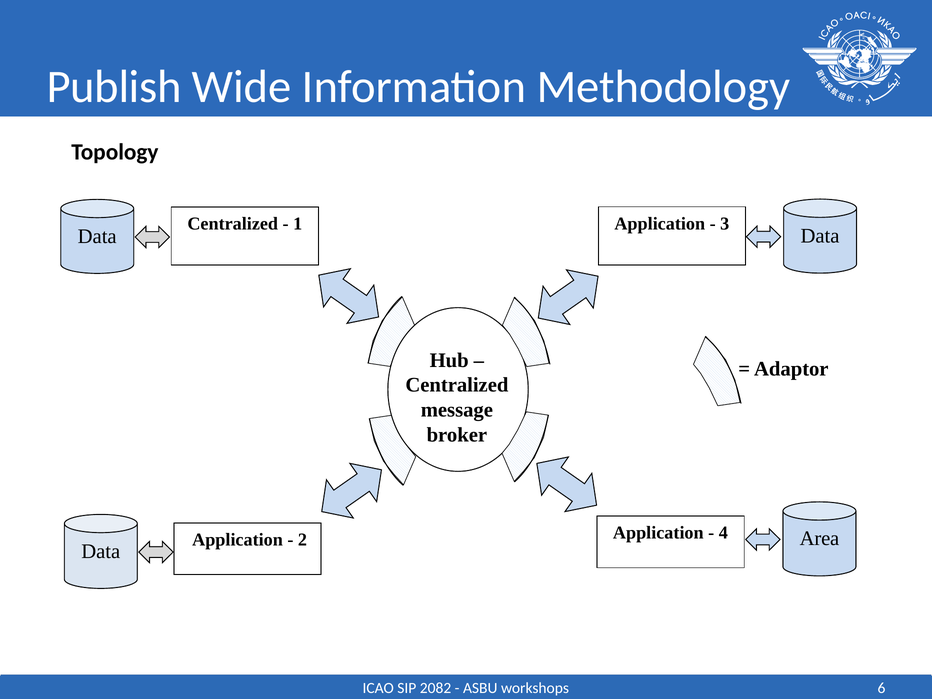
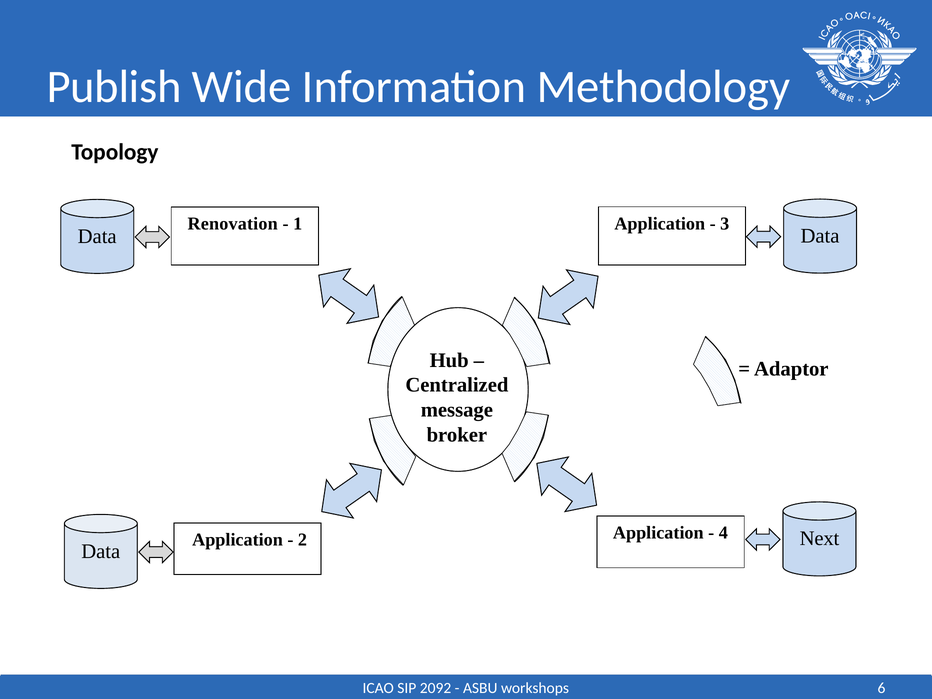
Centralized: Centralized -> Renovation (233, 224)
Area: Area -> Next (819, 539)
2082: 2082 -> 2092 (436, 688)
